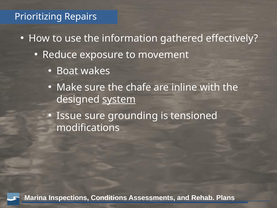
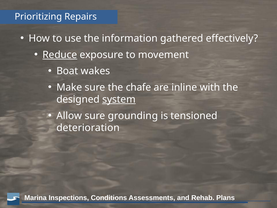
Reduce underline: none -> present (60, 55)
Issue: Issue -> Allow (69, 116)
modifications: modifications -> deterioration (88, 128)
